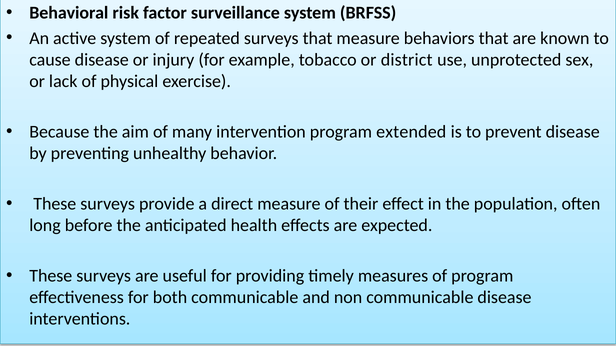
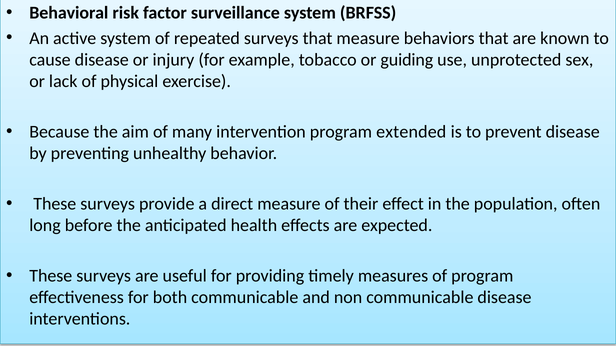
district: district -> guiding (407, 60)
